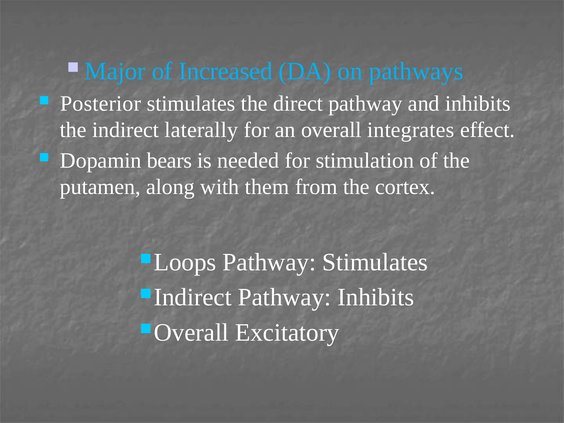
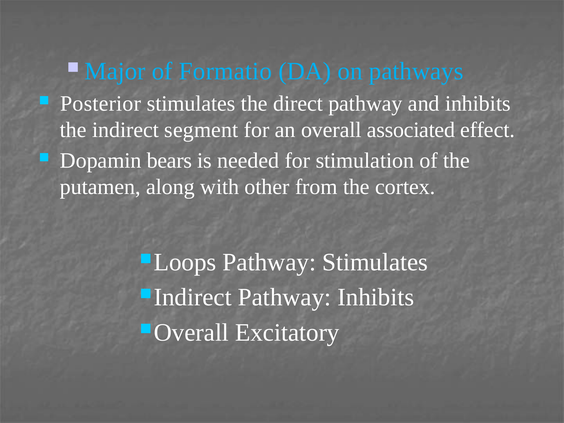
Increased: Increased -> Formatio (225, 71)
laterally: laterally -> segment (201, 130)
integrates: integrates -> associated (411, 130)
them: them -> other (267, 187)
